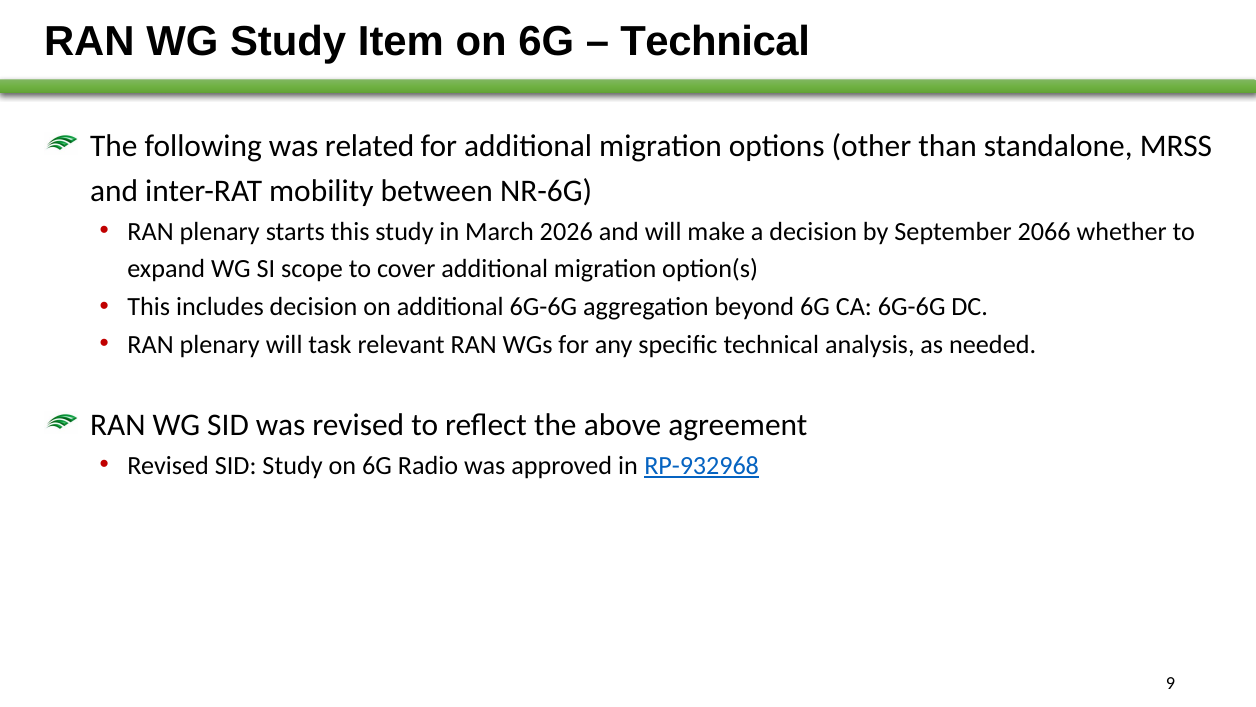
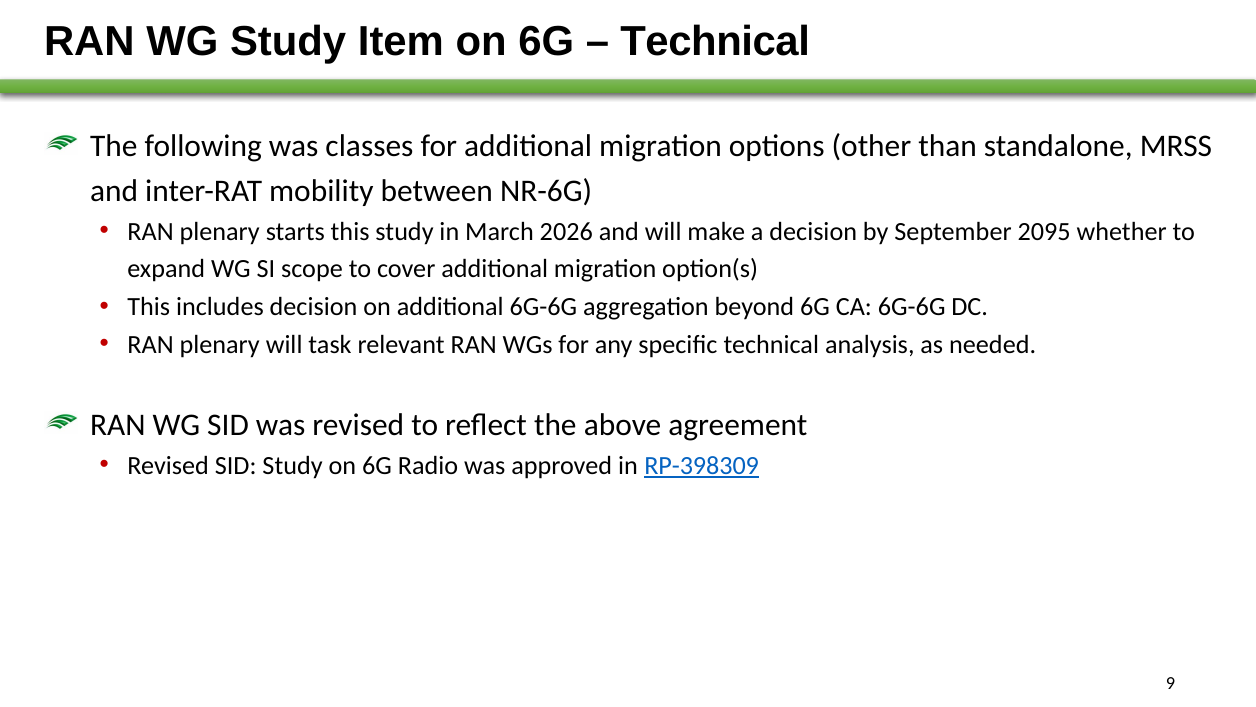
related: related -> classes (370, 146)
2066: 2066 -> 2095 (1044, 231)
RP-932968: RP-932968 -> RP-398309 (702, 465)
